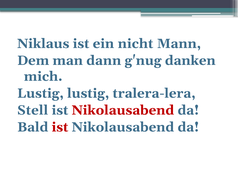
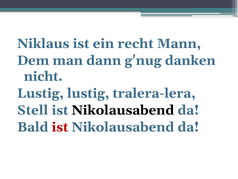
nicht: nicht -> recht (136, 43)
mich: mich -> nicht (43, 76)
Nikolausabend colour: red -> black (123, 110)
